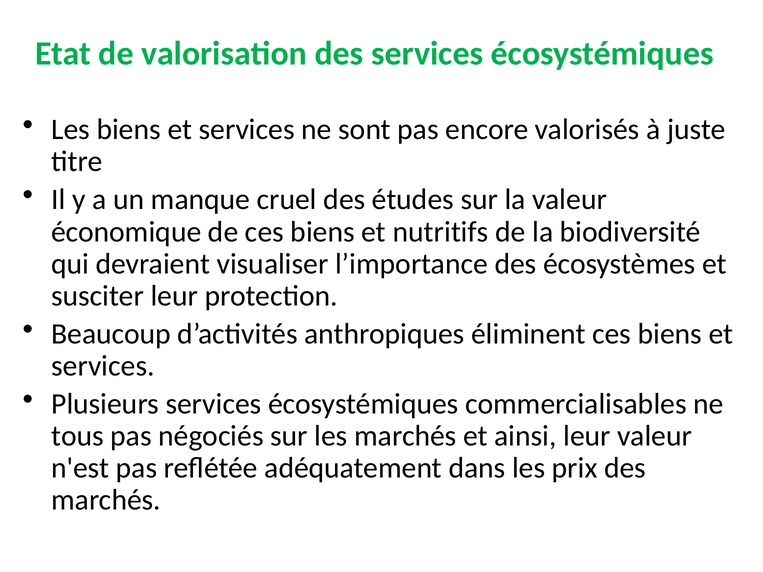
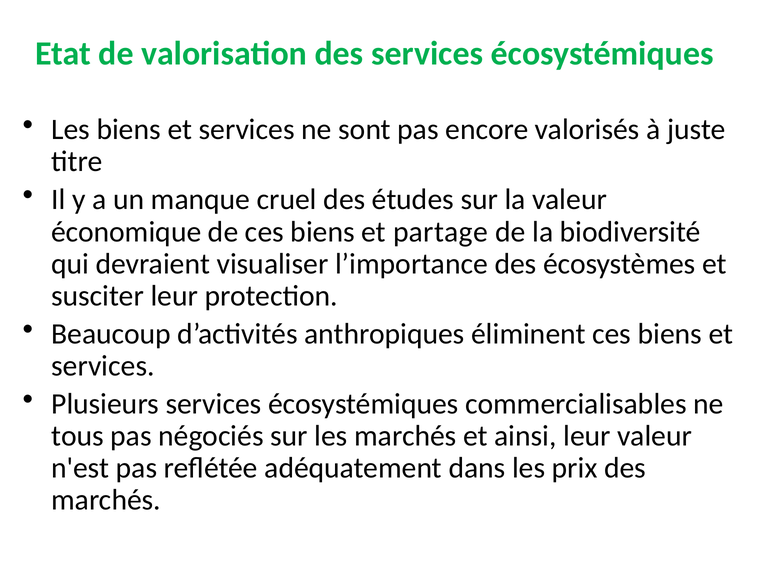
nutritifs: nutritifs -> partage (440, 232)
